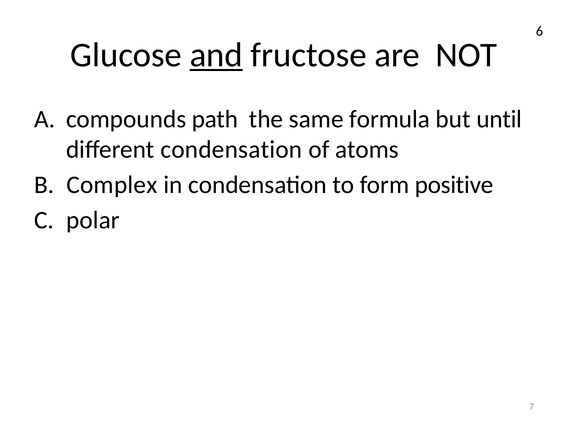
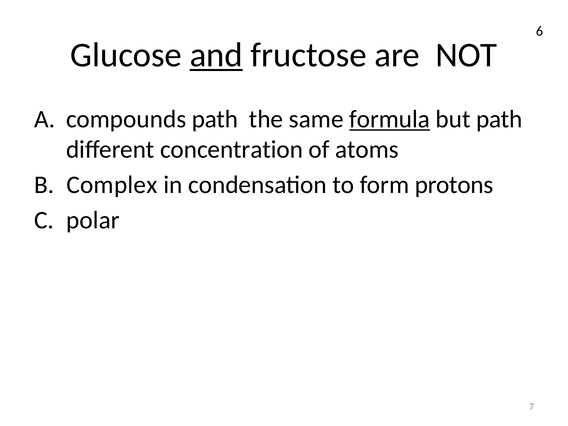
formula underline: none -> present (390, 119)
but until: until -> path (499, 119)
different condensation: condensation -> concentration (231, 149)
positive: positive -> protons (454, 185)
